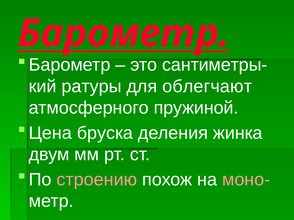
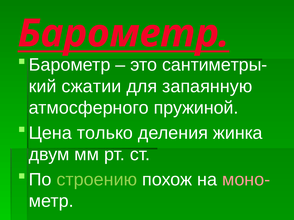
ратуры: ратуры -> сжатии (91, 87)
облегчают: облегчают -> запаянную (207, 87)
бруска: бруска -> только (105, 133)
строению colour: pink -> light green (97, 180)
